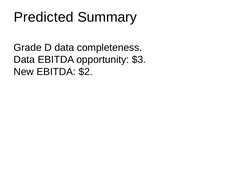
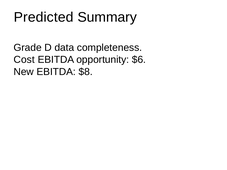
Data: Data -> Cost (24, 60)
$3: $3 -> $6 (139, 60)
$2: $2 -> $8 (86, 72)
